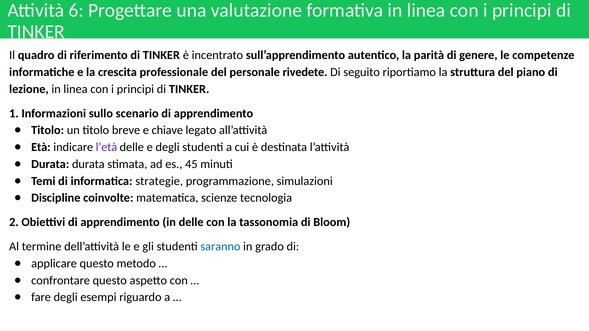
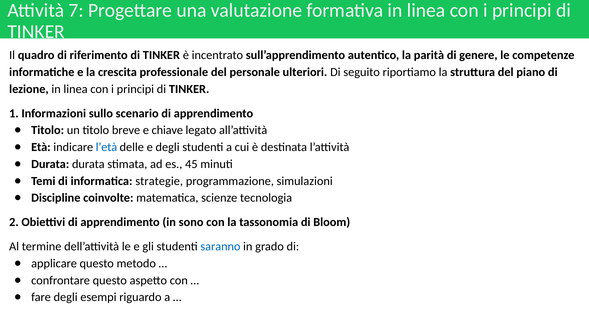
6: 6 -> 7 (76, 11)
rivedete: rivedete -> ulteriori (305, 72)
l’età colour: purple -> blue (106, 147)
in delle: delle -> sono (191, 222)
